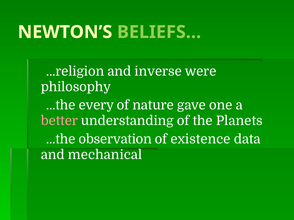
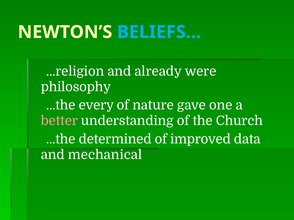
BELIEFS… colour: light green -> light blue (159, 32)
inverse: inverse -> already (158, 71)
Planets: Planets -> Church (239, 121)
observation: observation -> determined (115, 139)
existence: existence -> improved (201, 139)
